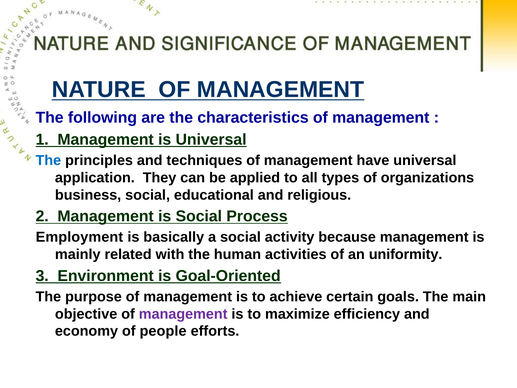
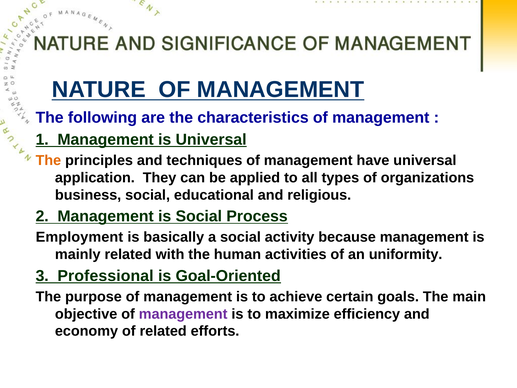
The colour: blue -> orange (48, 160)
Environment: Environment -> Professional (106, 276)
of people: people -> related (163, 331)
